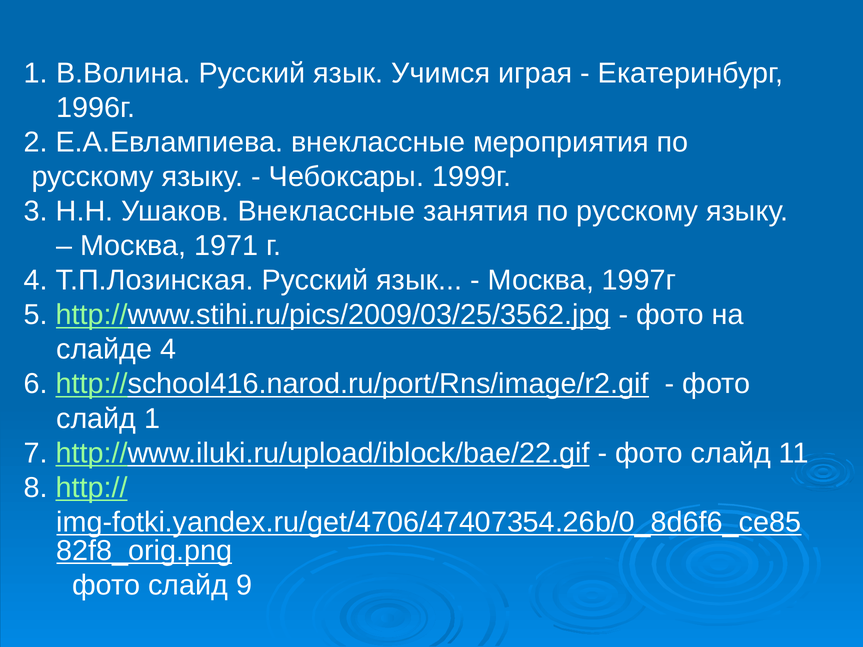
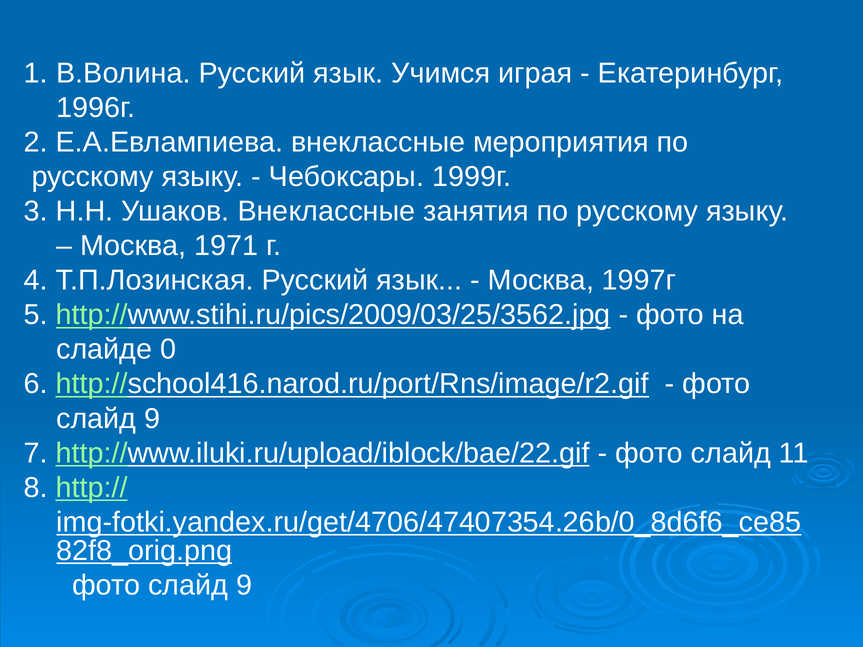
слайде 4: 4 -> 0 (168, 350)
1: 1 -> 9 (152, 419)
